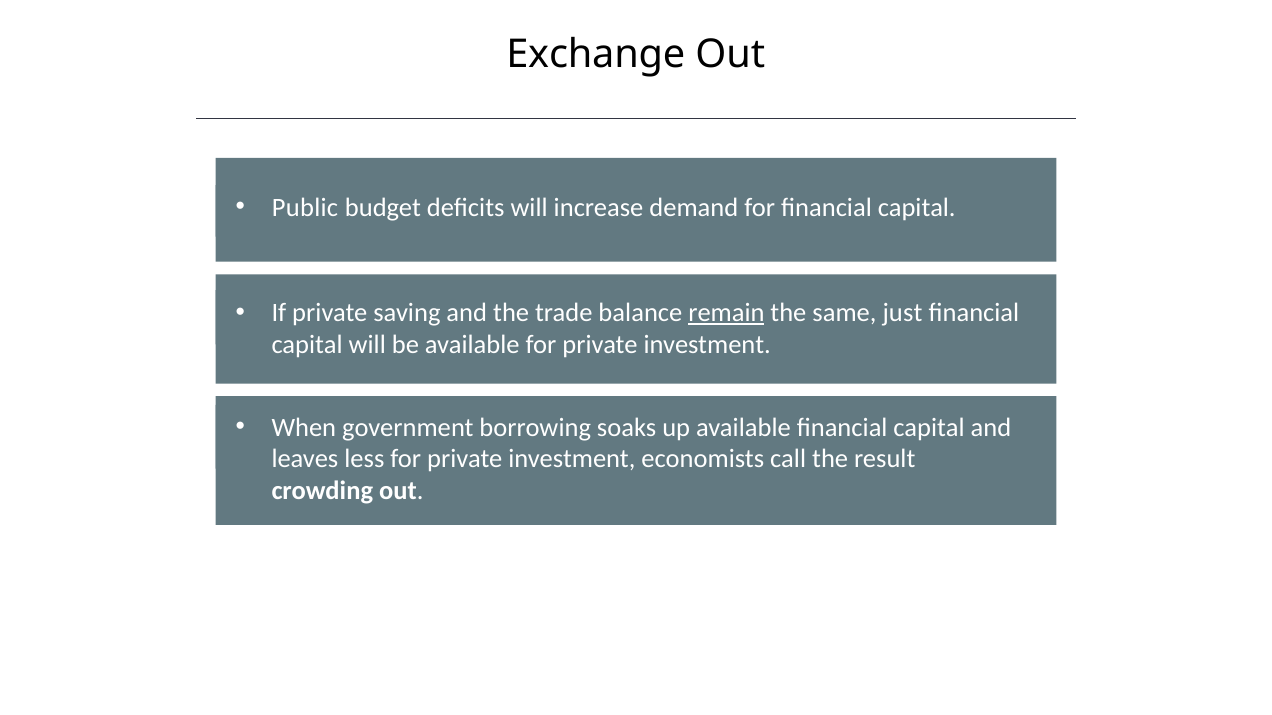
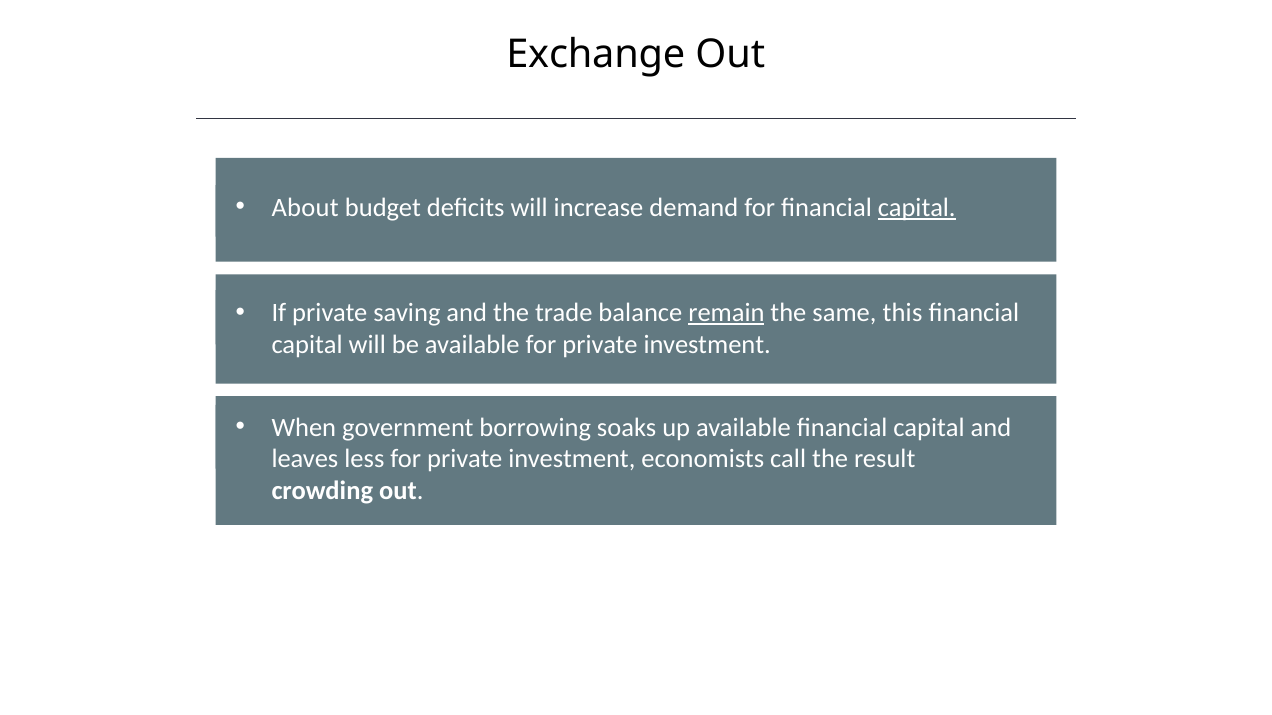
Public: Public -> About (305, 208)
capital underline: none -> present (917, 208)
just: just -> this (902, 313)
